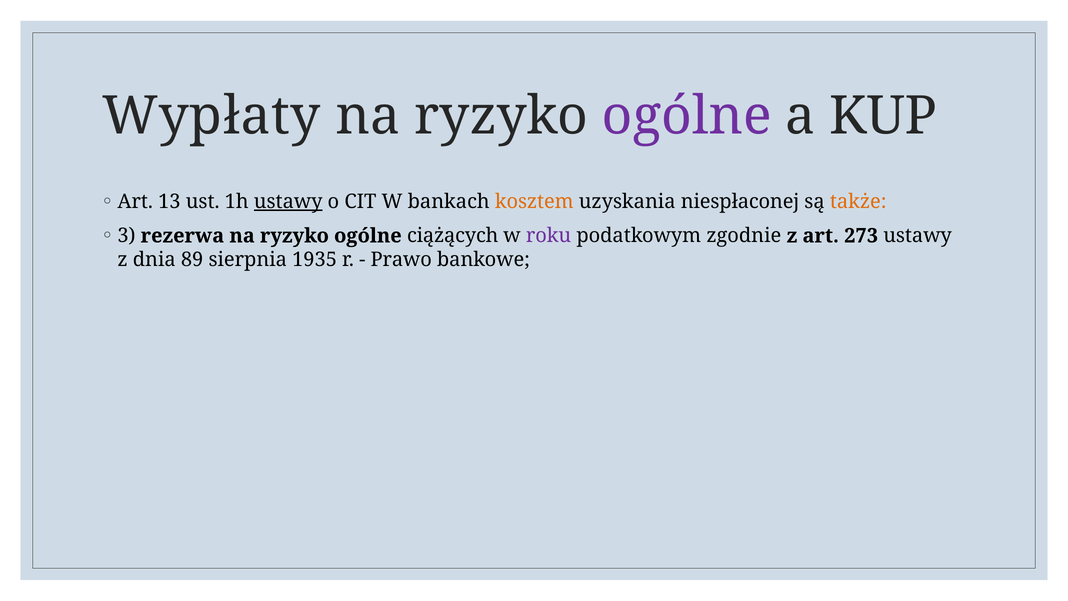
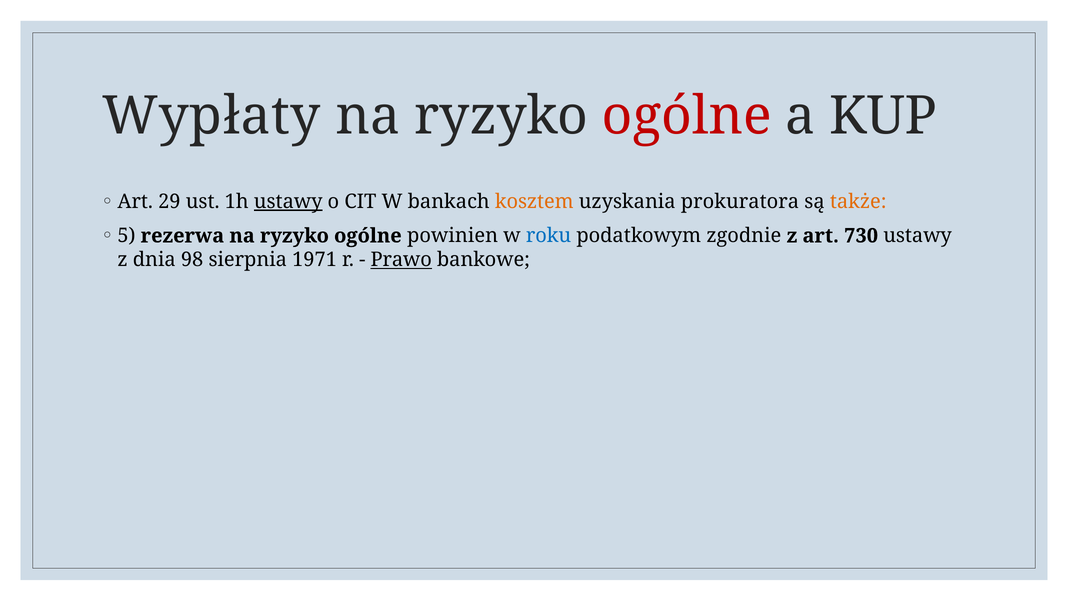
ogólne colour: purple -> red (687, 116)
13: 13 -> 29 (169, 202)
niespłaconej: niespłaconej -> prokuratora (740, 202)
3: 3 -> 5 (127, 236)
ciążących: ciążących -> powinien (453, 236)
roku colour: purple -> blue (549, 236)
273: 273 -> 730 (861, 236)
89: 89 -> 98 (192, 260)
1935: 1935 -> 1971 (315, 260)
Prawo underline: none -> present (401, 260)
